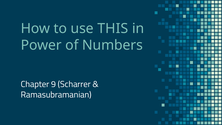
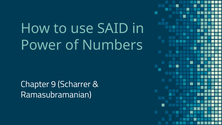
THIS: THIS -> SAID (113, 28)
